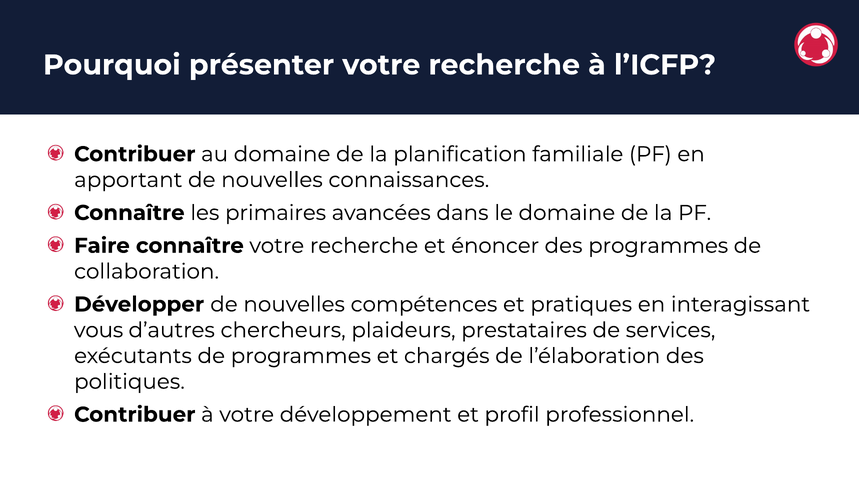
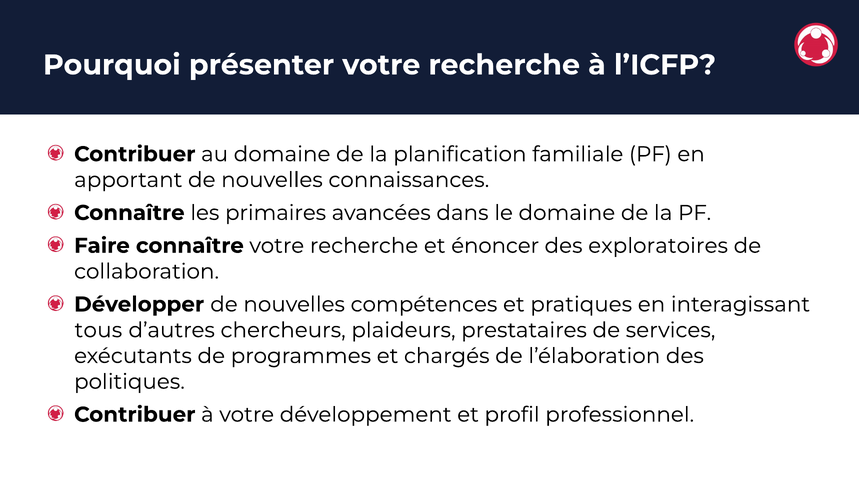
des programmes: programmes -> exploratoires (658, 246)
vous: vous -> tous (98, 330)
